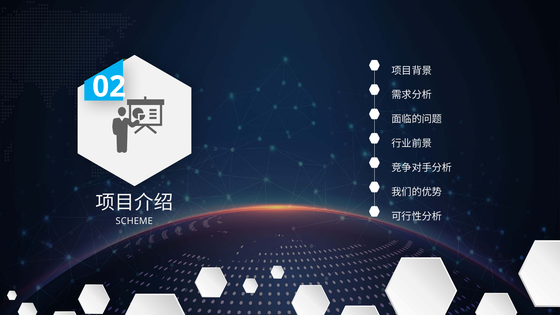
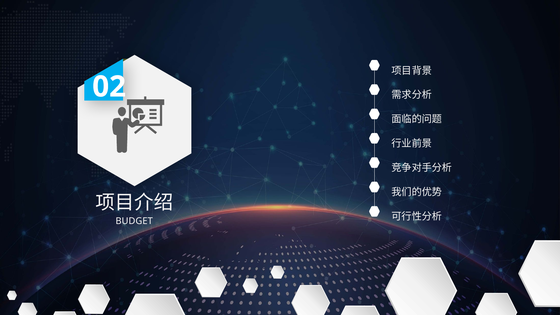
SCHEME: SCHEME -> BUDGET (134, 221)
